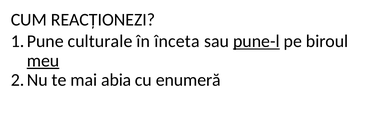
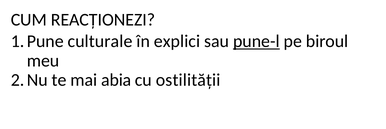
înceta: înceta -> explici (177, 41)
meu underline: present -> none (43, 61)
enumeră: enumeră -> ostilității (188, 80)
